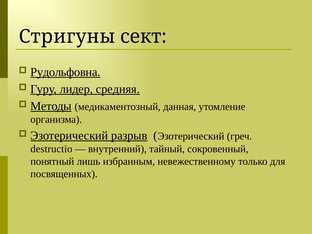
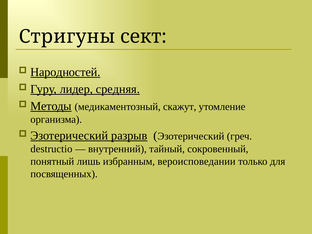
Рудольфовна: Рудольфовна -> Народностей (65, 72)
данная: данная -> скажут (180, 107)
невежественному: невежественному -> вероисповедании (197, 161)
